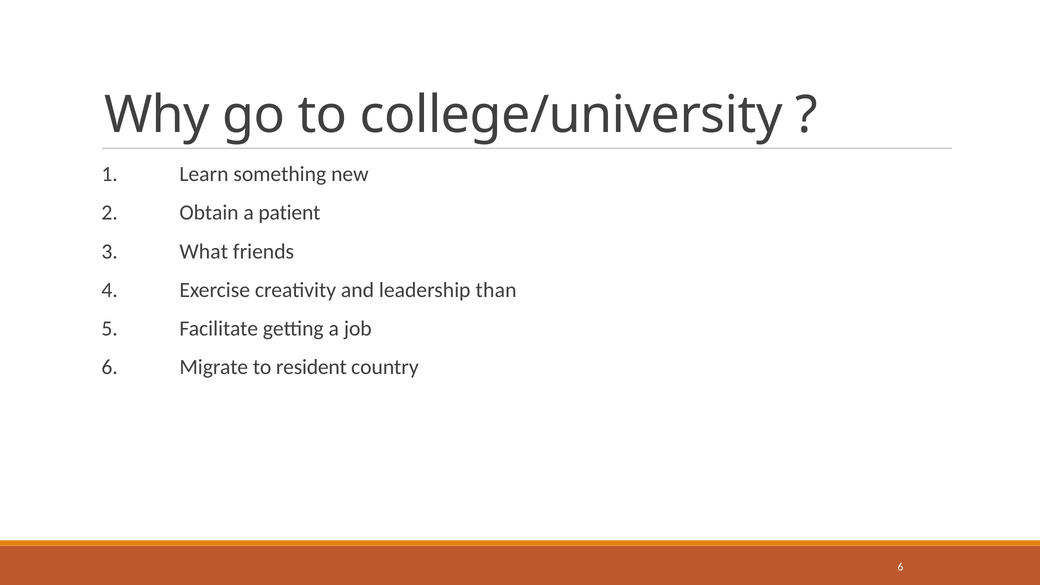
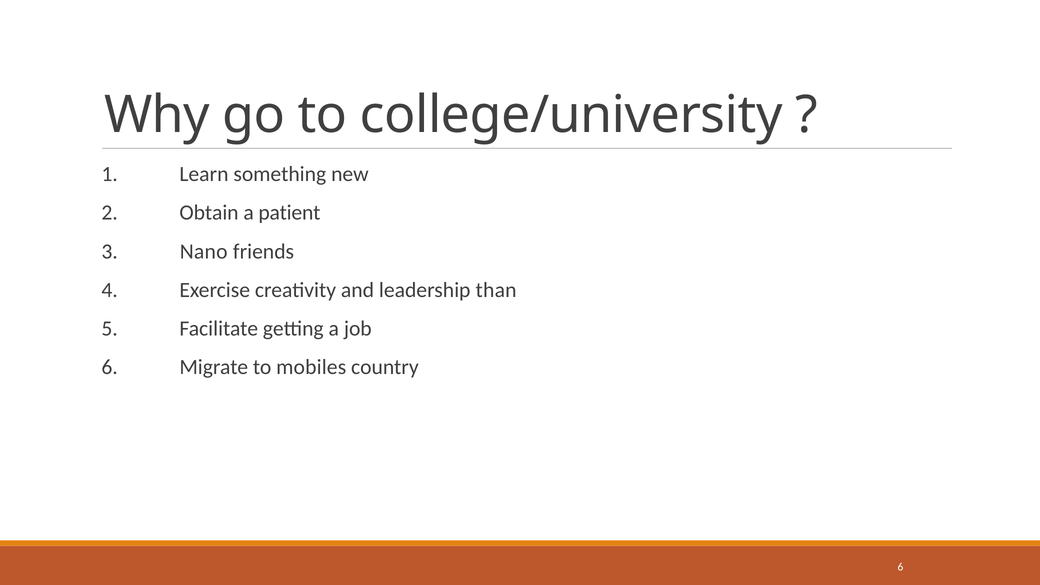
What: What -> Nano (204, 251)
resident: resident -> mobiles (311, 367)
